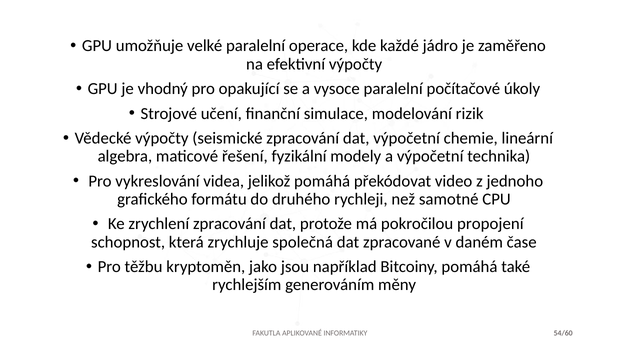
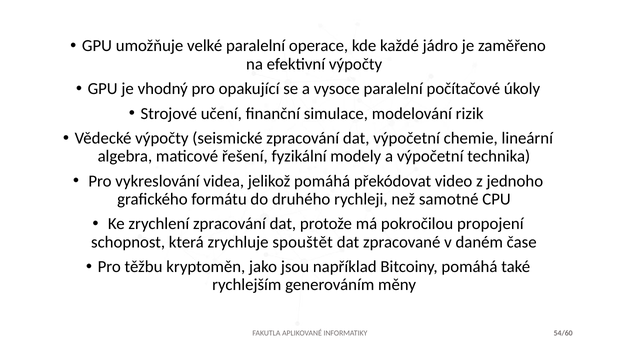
společná: společná -> spouštět (303, 242)
